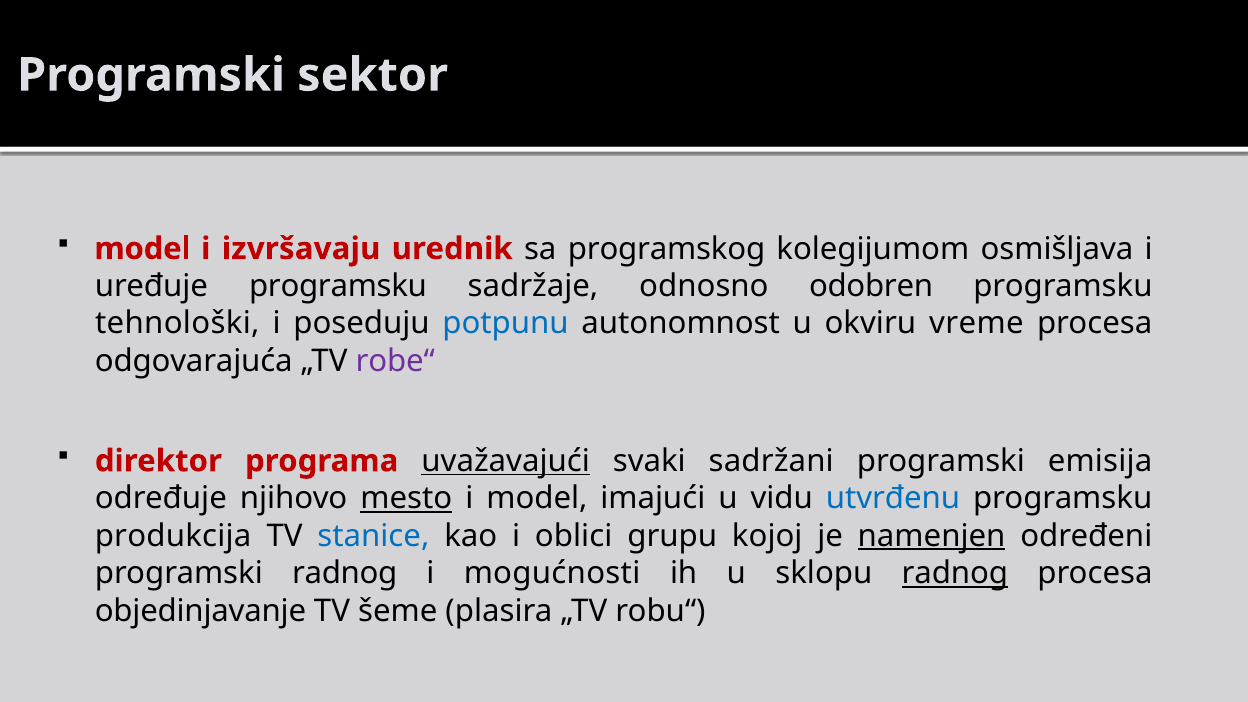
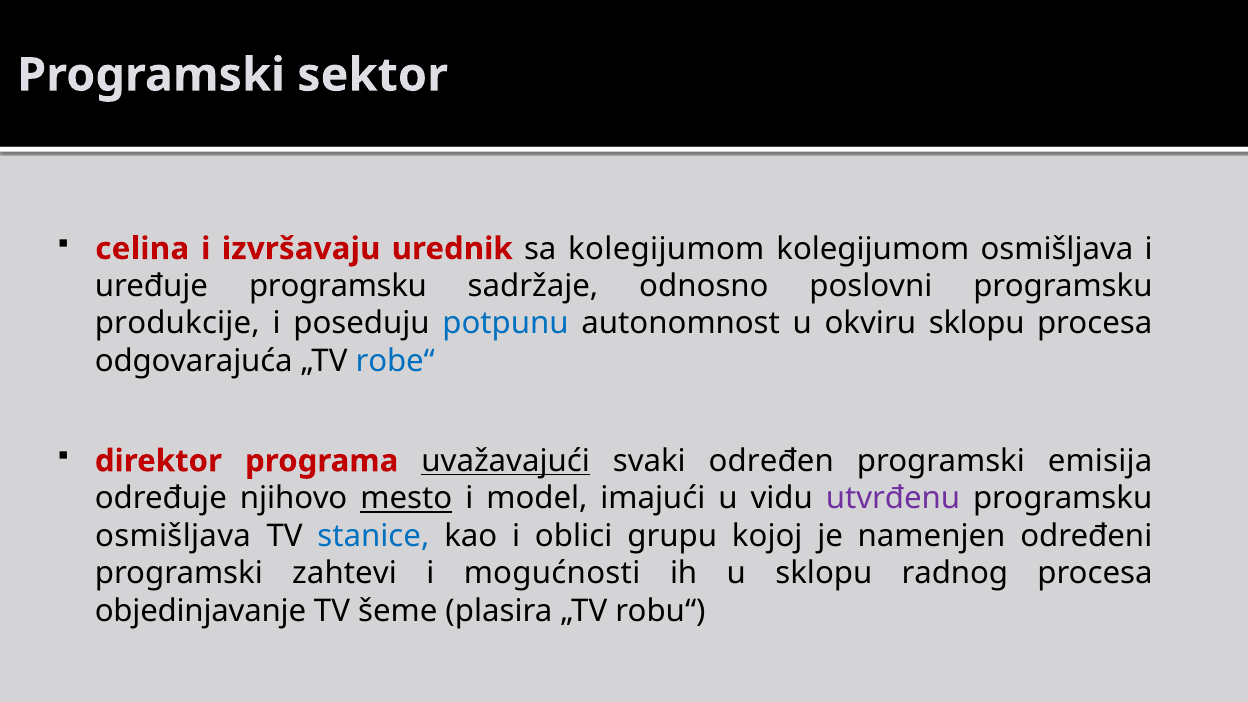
model: model -> celina (142, 249)
sa programskog: programskog -> kolegijumom (666, 249)
odobren: odobren -> poslovni (871, 286)
tehnološki: tehnološki -> produkcije (177, 324)
okviru vreme: vreme -> sklopu (977, 324)
robe“ colour: purple -> blue (395, 361)
sadržani: sadržani -> određen (771, 461)
utvrđenu colour: blue -> purple (893, 498)
produkcija: produkcija -> osmišljava (173, 536)
namenjen underline: present -> none (932, 536)
programski radnog: radnog -> zahtevi (345, 573)
radnog underline: present -> none (955, 573)
